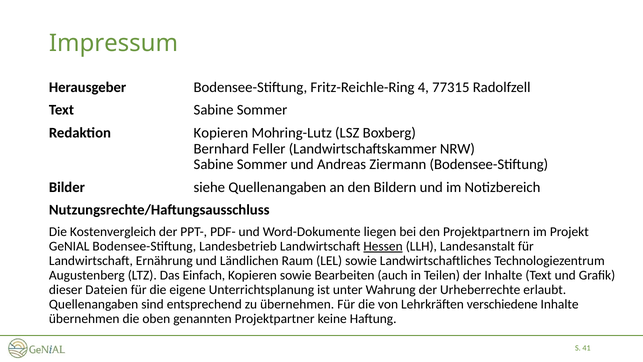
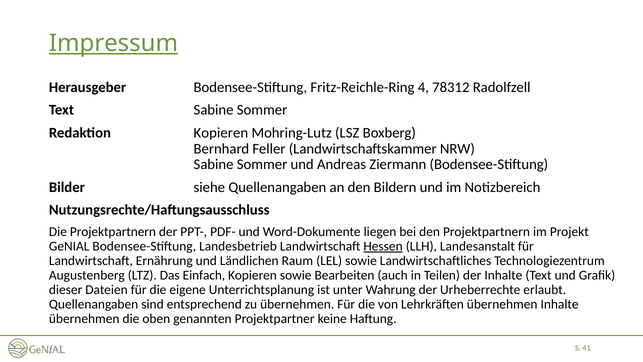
Impressum underline: none -> present (114, 43)
77315: 77315 -> 78312 (451, 87)
Die Kostenvergleich: Kostenvergleich -> Projektpartnern (113, 232)
Lehrkräften verschiedene: verschiedene -> übernehmen (502, 304)
